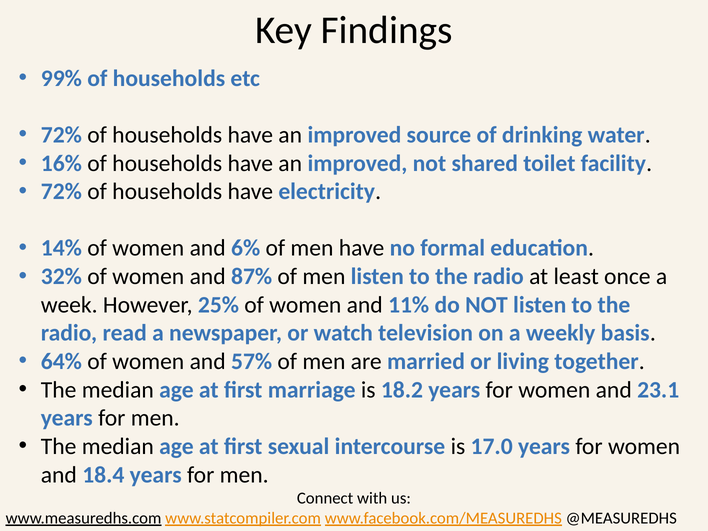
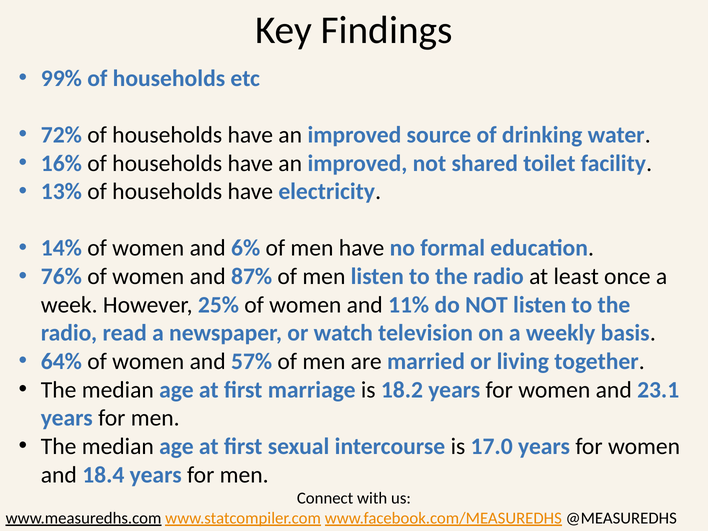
72%: 72% -> 13% (61, 192)
32%: 32% -> 76% (61, 277)
